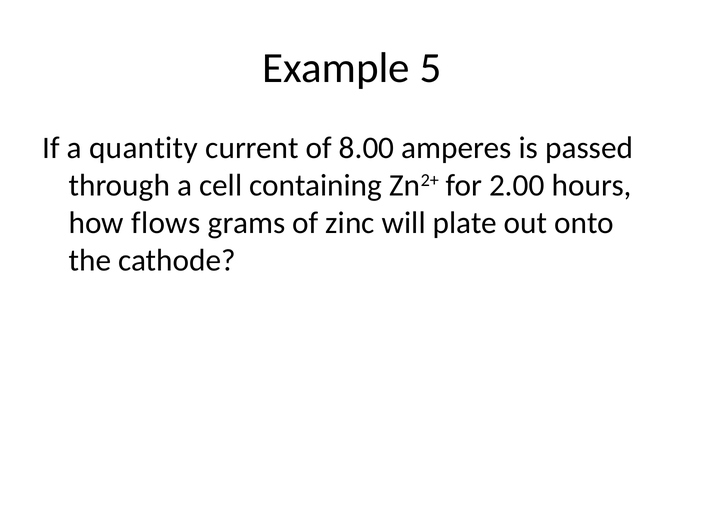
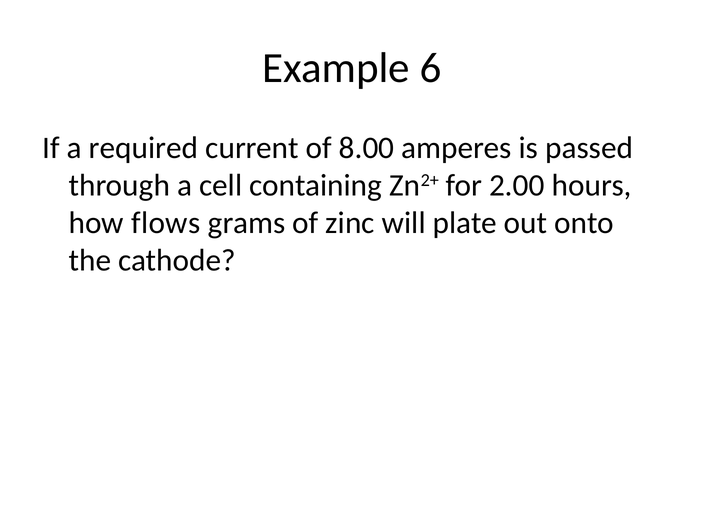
5: 5 -> 6 (430, 68)
quantity: quantity -> required (144, 148)
